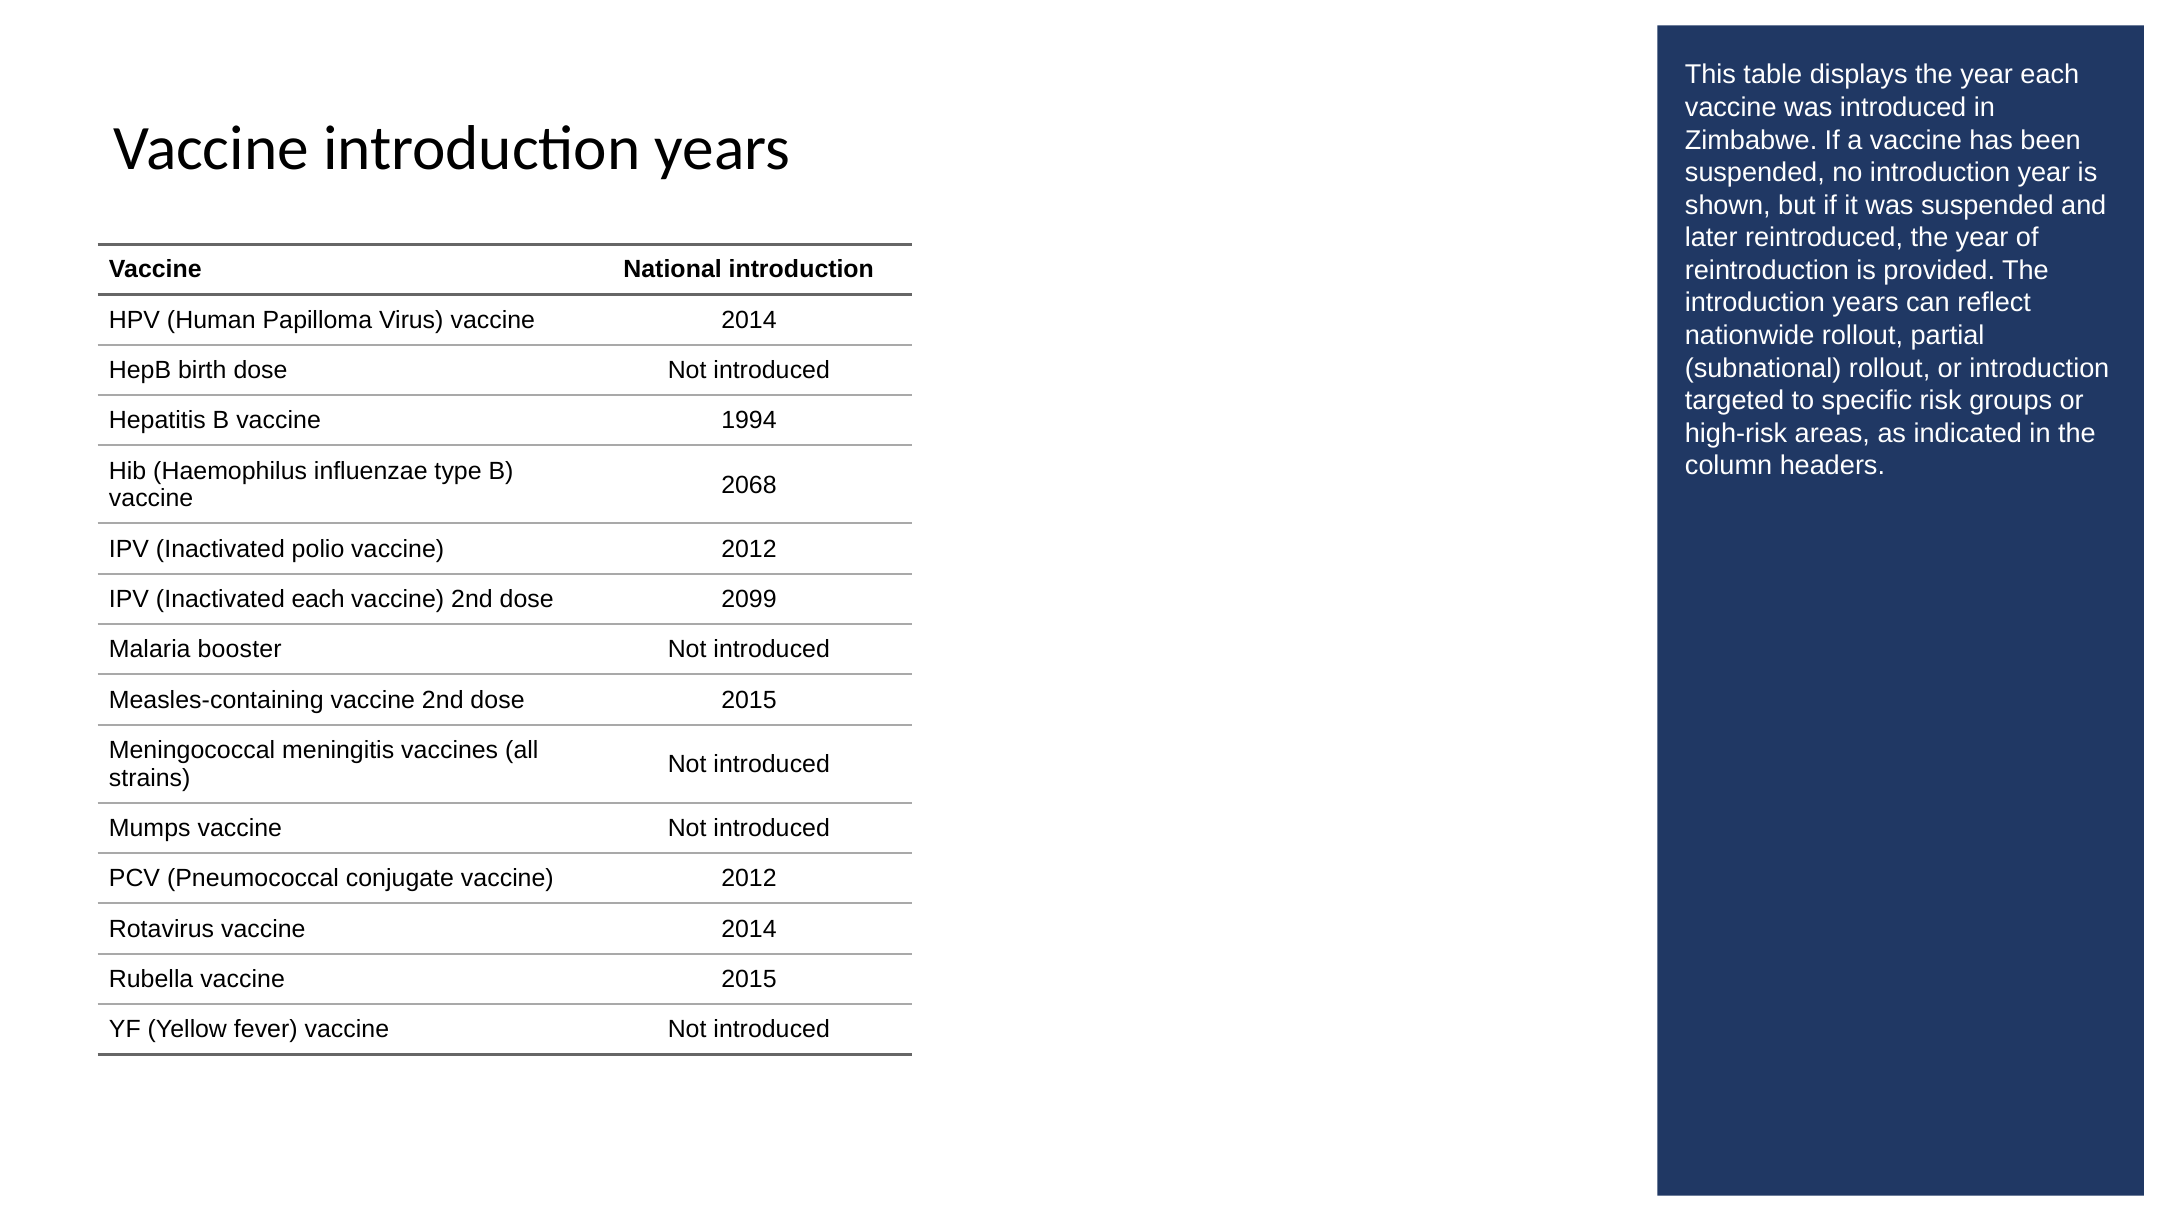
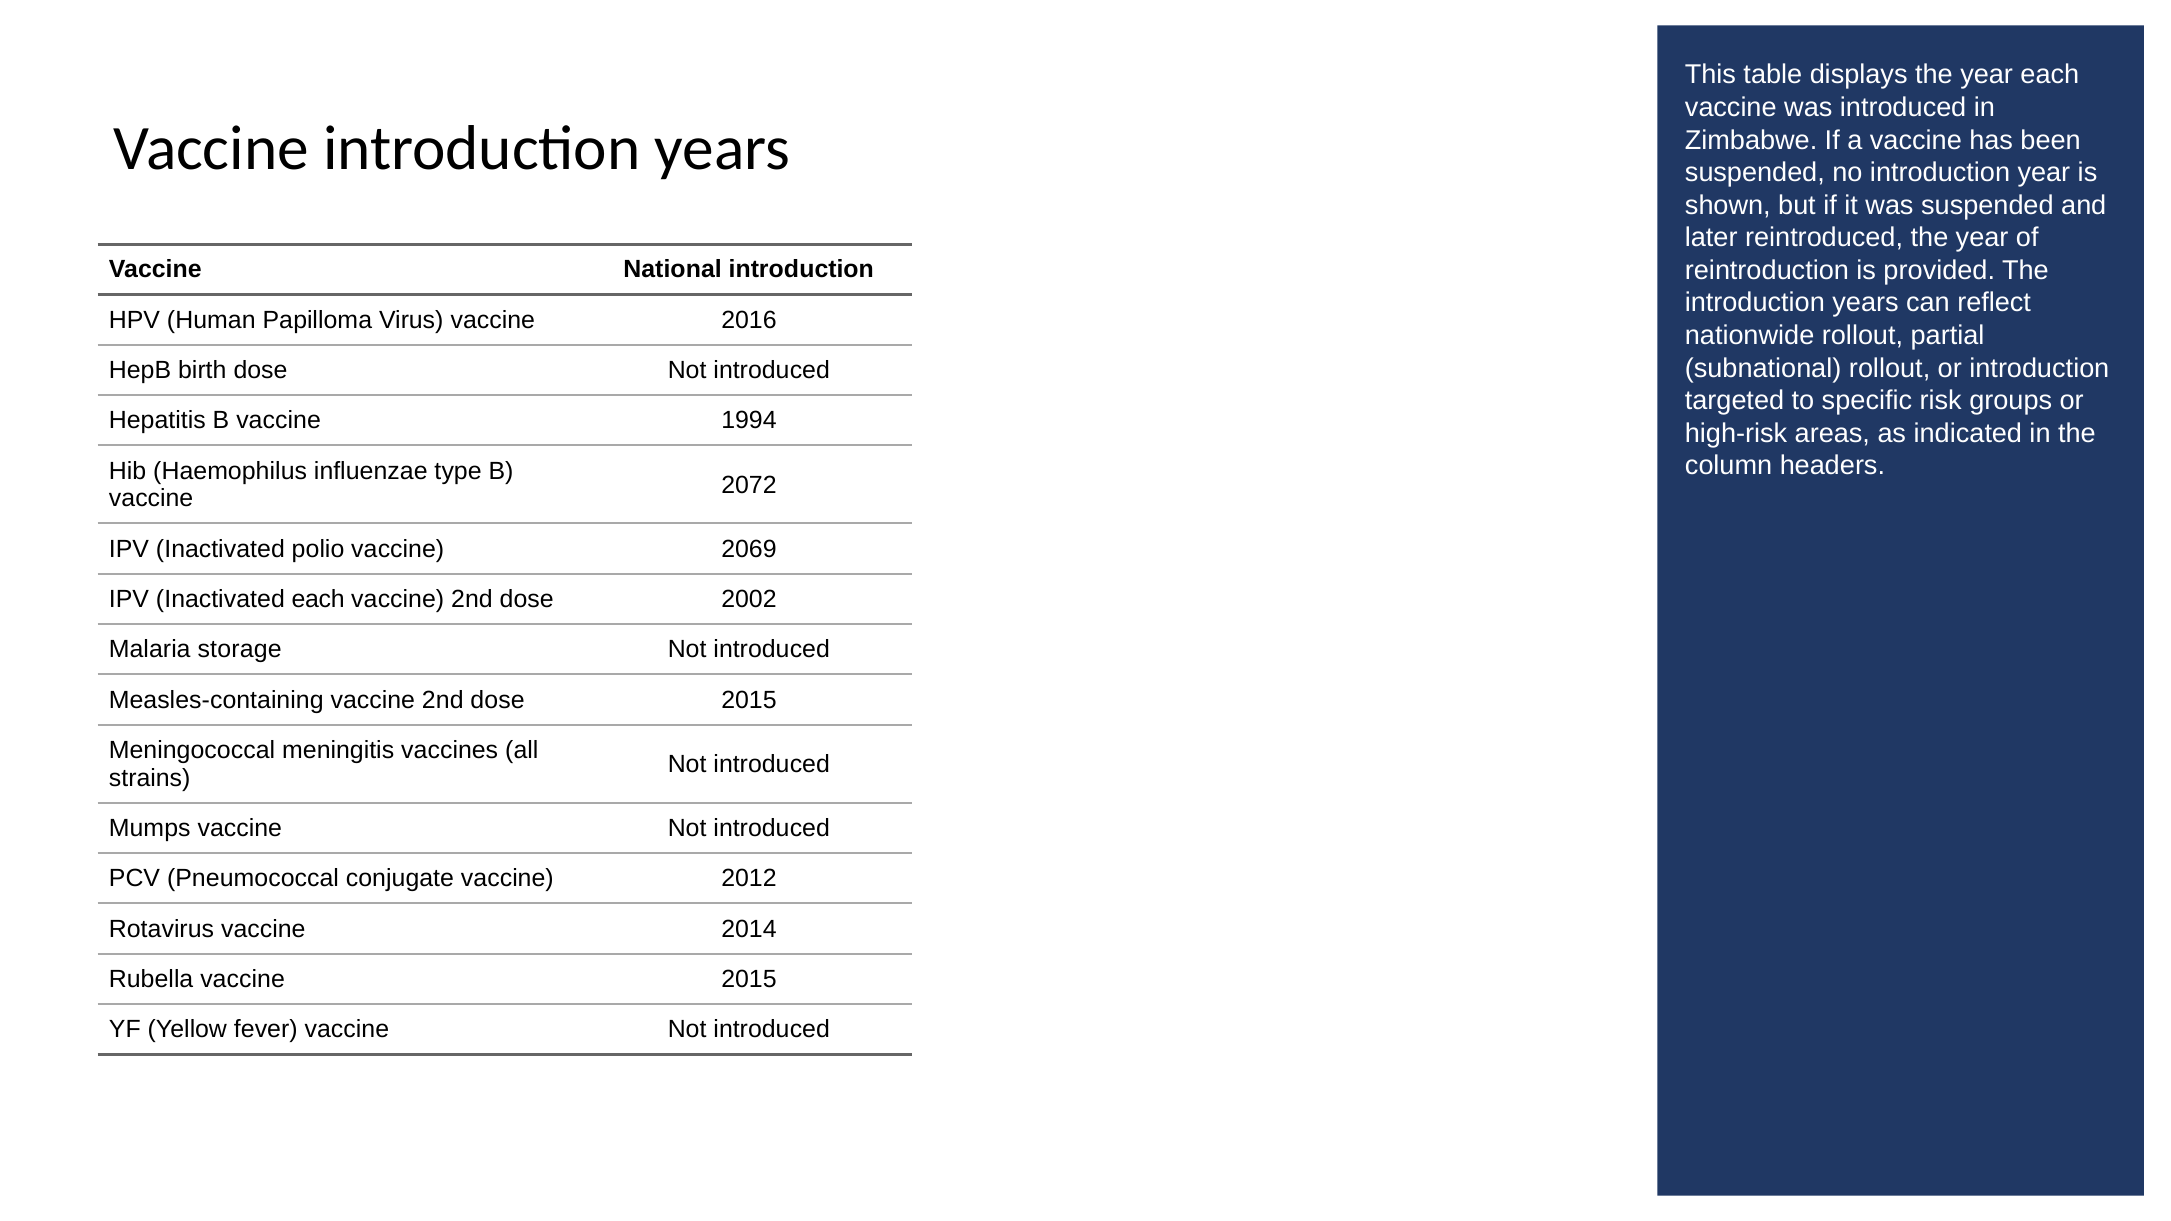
Virus vaccine 2014: 2014 -> 2016 (749, 320)
2068: 2068 -> 2072 (749, 485)
polio vaccine 2012: 2012 -> 2069 (749, 549)
2099: 2099 -> 2002 (749, 599)
booster: booster -> storage (240, 650)
